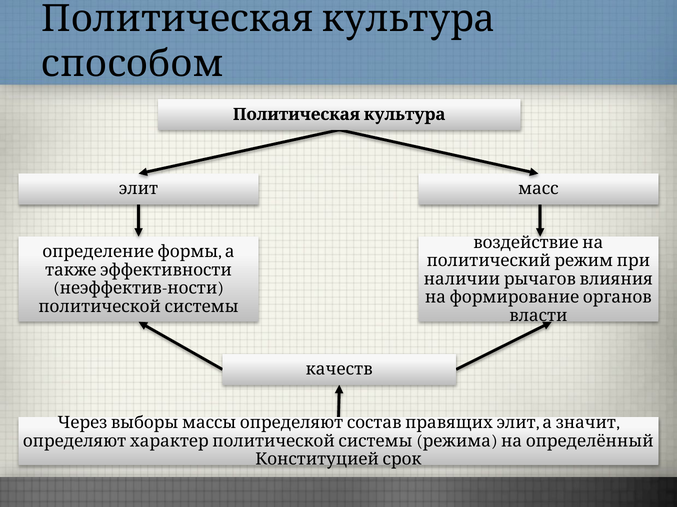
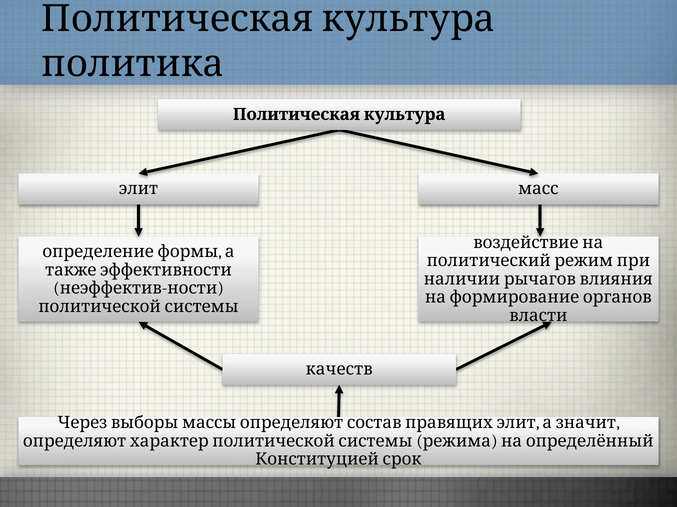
способом: способом -> политика (133, 64)
